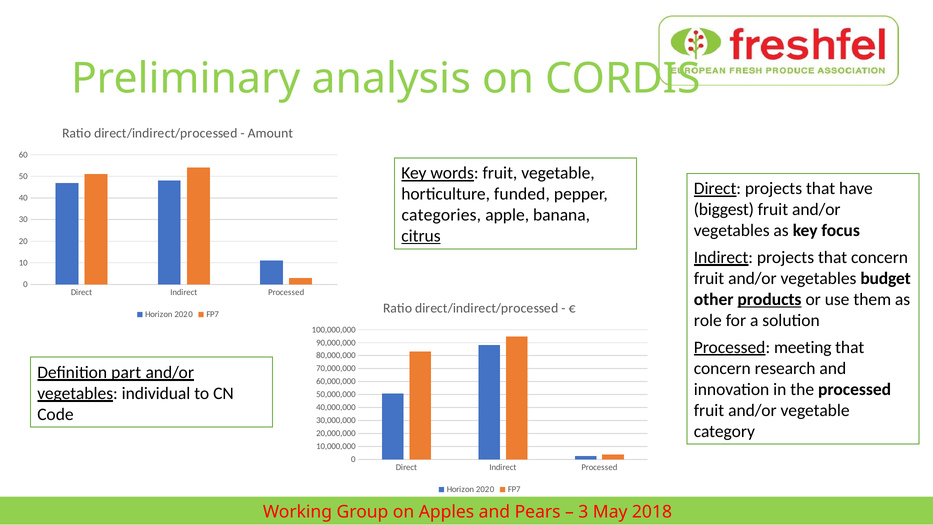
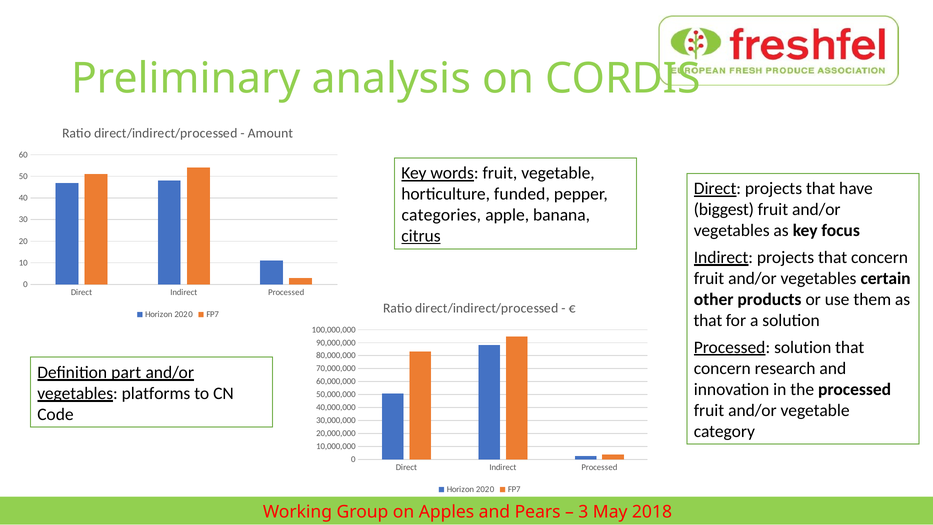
budget: budget -> certain (886, 278)
products underline: present -> none (769, 299)
role: role -> that (708, 320)
Processed meeting: meeting -> solution (803, 347)
individual: individual -> platforms (156, 393)
